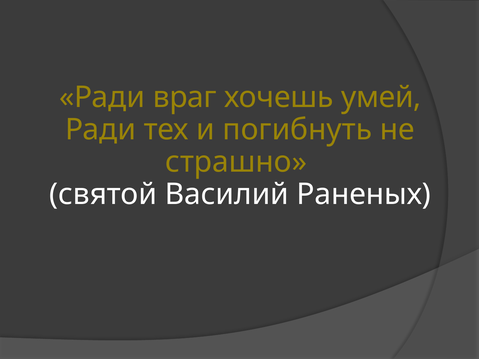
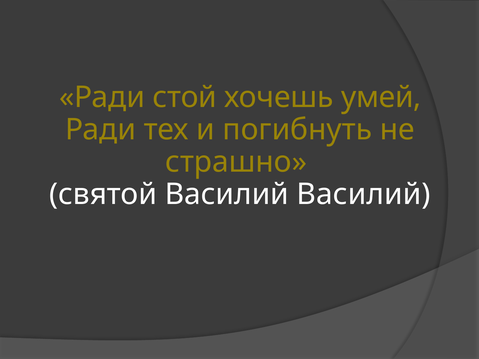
враг: враг -> стой (185, 97)
Василий Раненых: Раненых -> Василий (364, 194)
